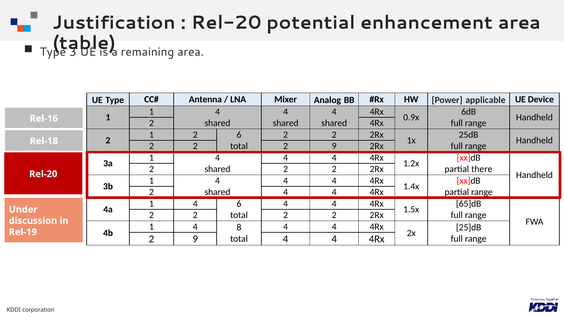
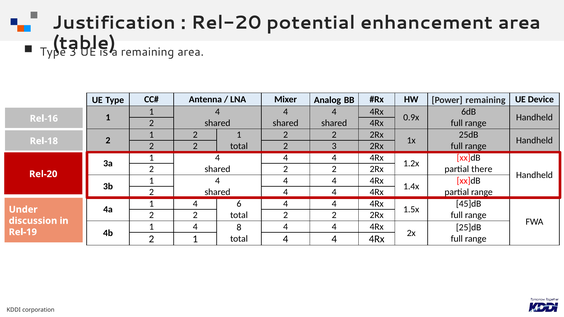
Power applicable: applicable -> remaining (485, 100)
1 2 6: 6 -> 1 (239, 135)
2 2 9: 9 -> 3 (334, 146)
65]dB: 65]dB -> 45]dB (469, 204)
9: 9 -> 1 (195, 239)
